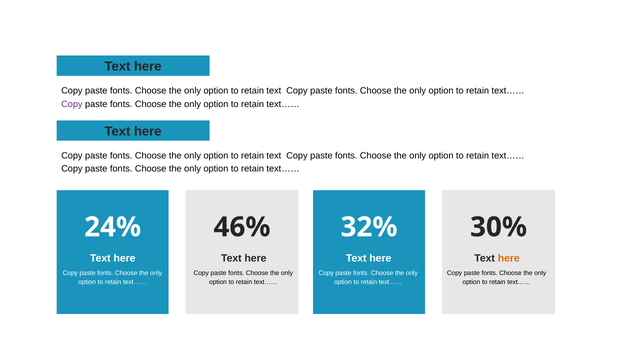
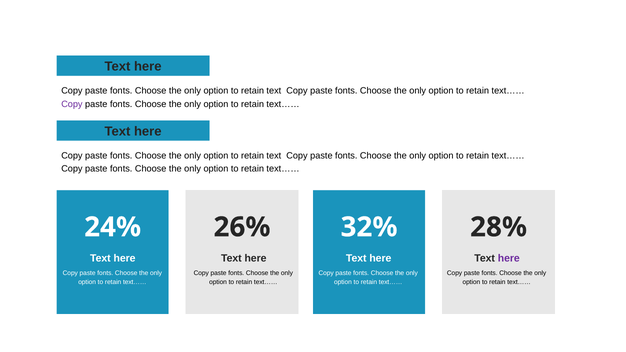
46%: 46% -> 26% (242, 227)
30%: 30% -> 28% (499, 227)
here colour: orange -> purple (509, 259)
